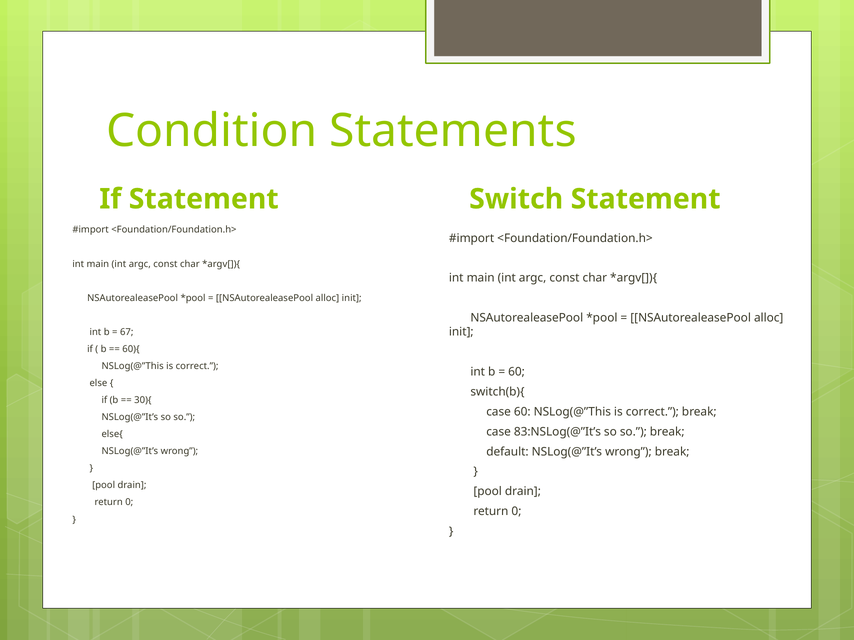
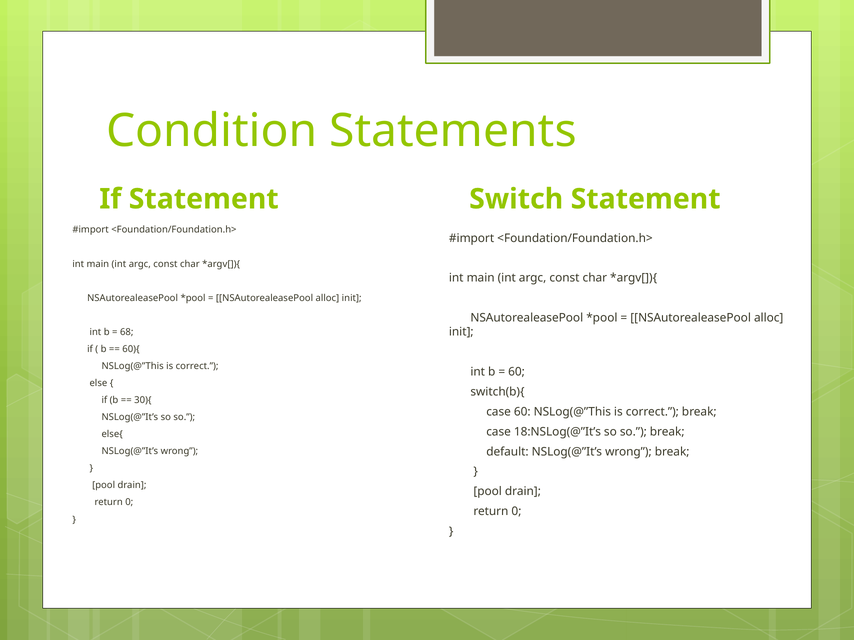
67: 67 -> 68 (127, 332)
83:NSLog(@”It’s: 83:NSLog(@”It’s -> 18:NSLog(@”It’s (557, 432)
